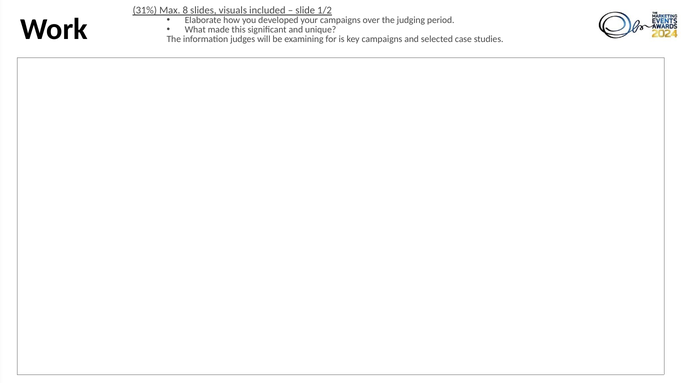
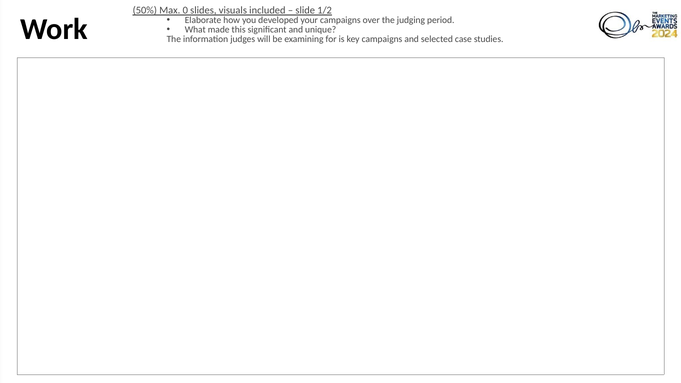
31%: 31% -> 50% (145, 10)
8: 8 -> 0 (185, 10)
